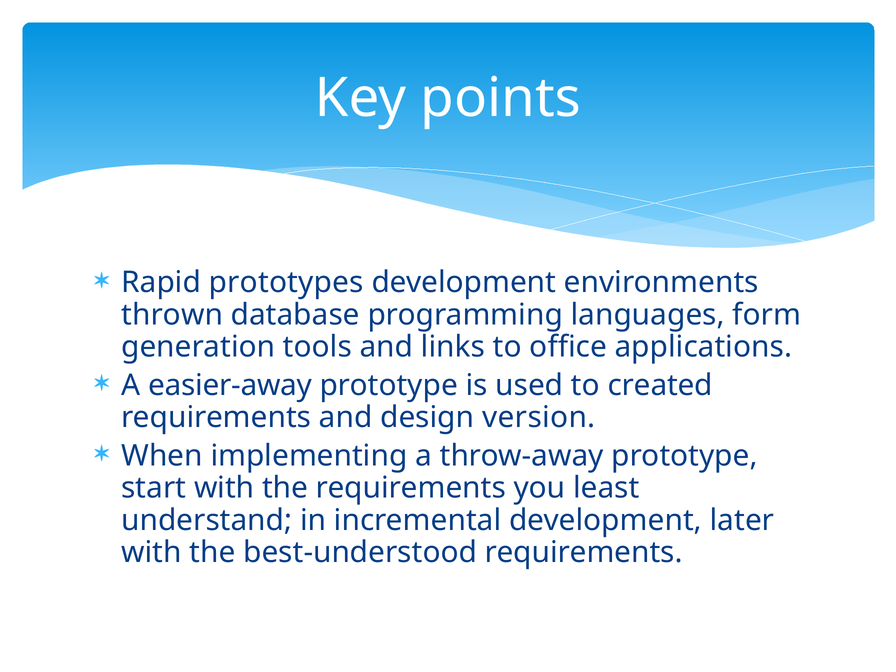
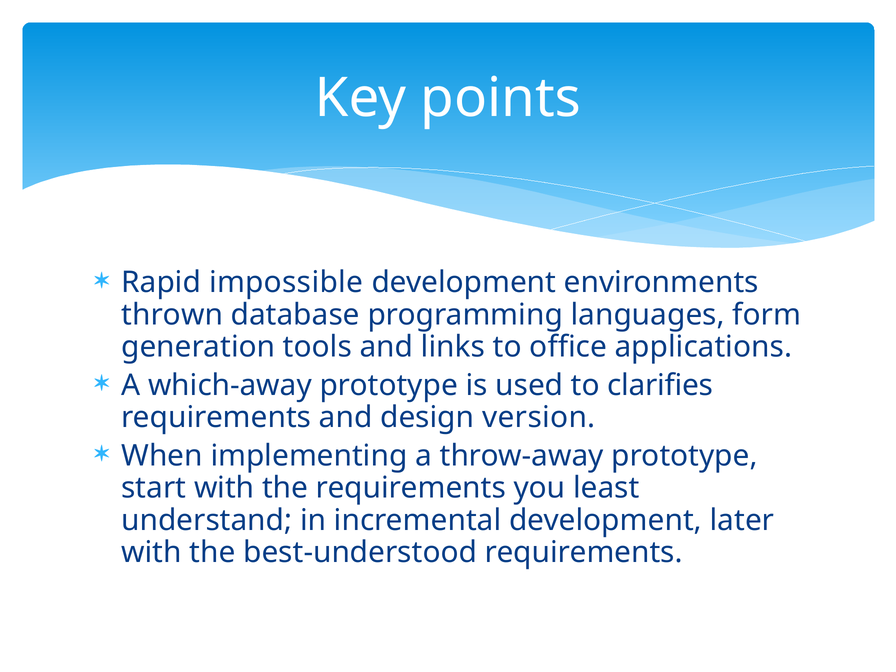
prototypes: prototypes -> impossible (286, 283)
easier-away: easier-away -> which-away (230, 385)
created: created -> clarifies (660, 385)
